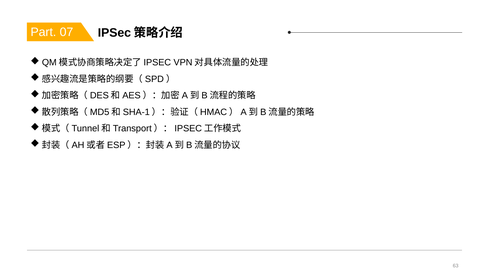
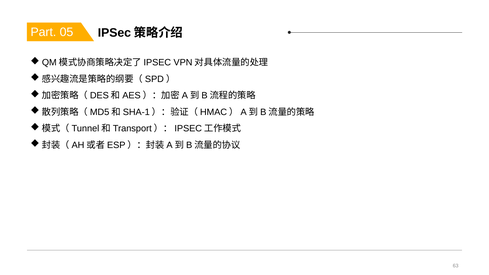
07: 07 -> 05 (66, 32)
